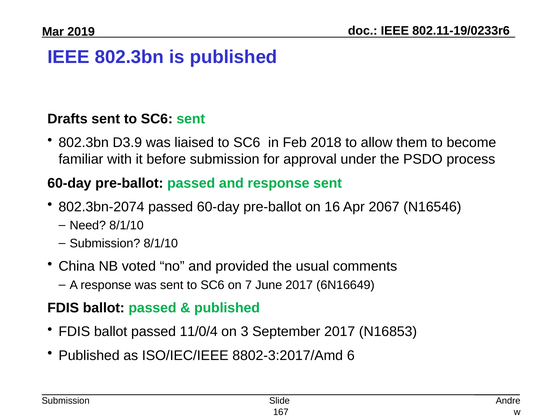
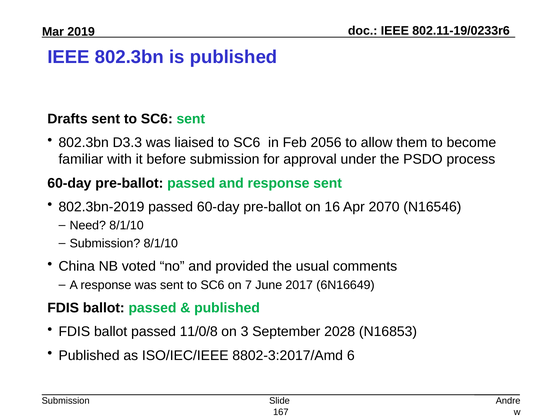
D3.9: D3.9 -> D3.3 (127, 143)
2018: 2018 -> 2056 (326, 143)
802.3bn-2074: 802.3bn-2074 -> 802.3bn-2019 (101, 207)
2067: 2067 -> 2070 (384, 207)
11/0/4: 11/0/4 -> 11/0/8 (199, 332)
September 2017: 2017 -> 2028 (340, 332)
